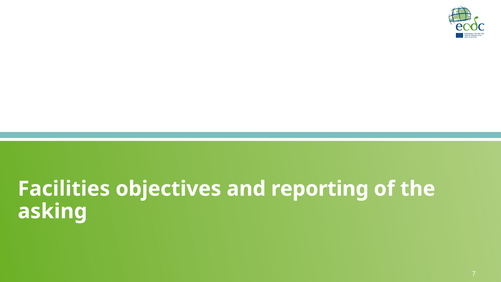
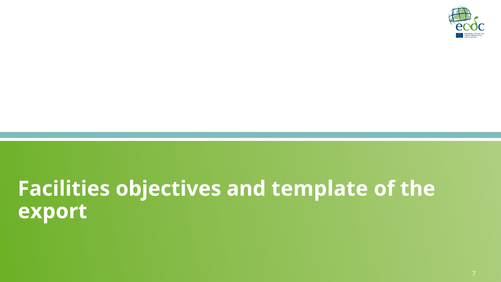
reporting: reporting -> template (320, 189)
asking: asking -> export (52, 211)
